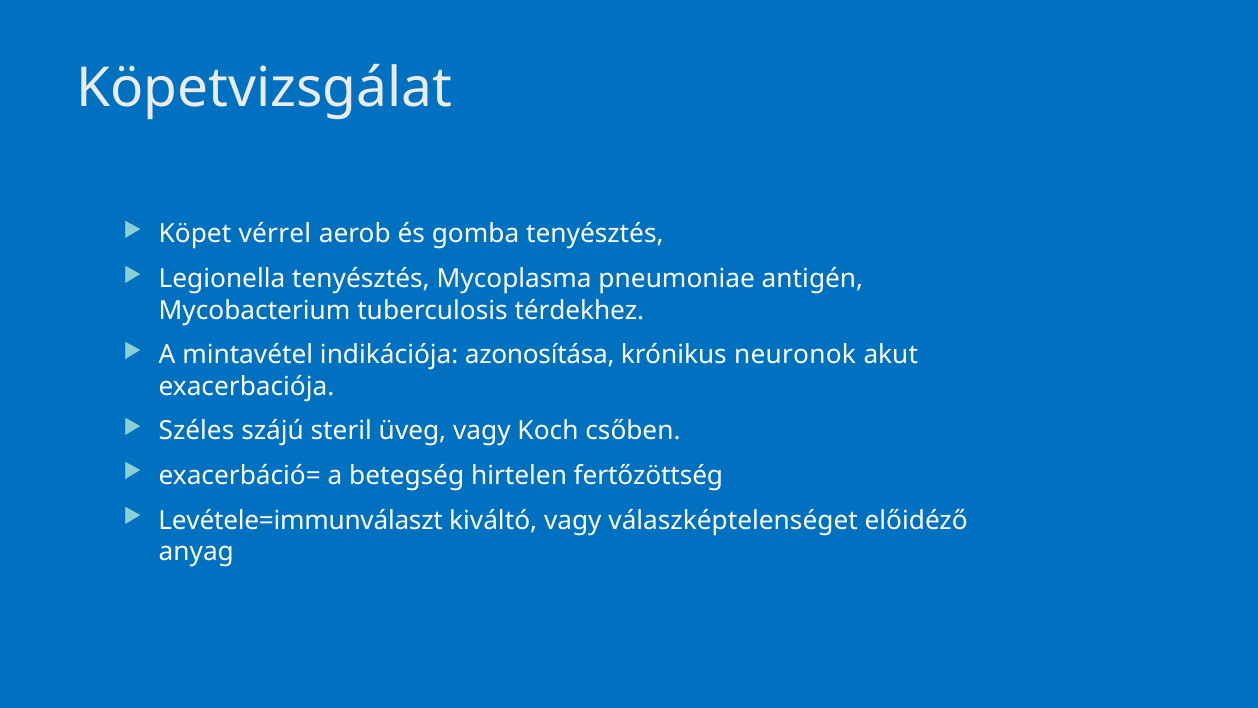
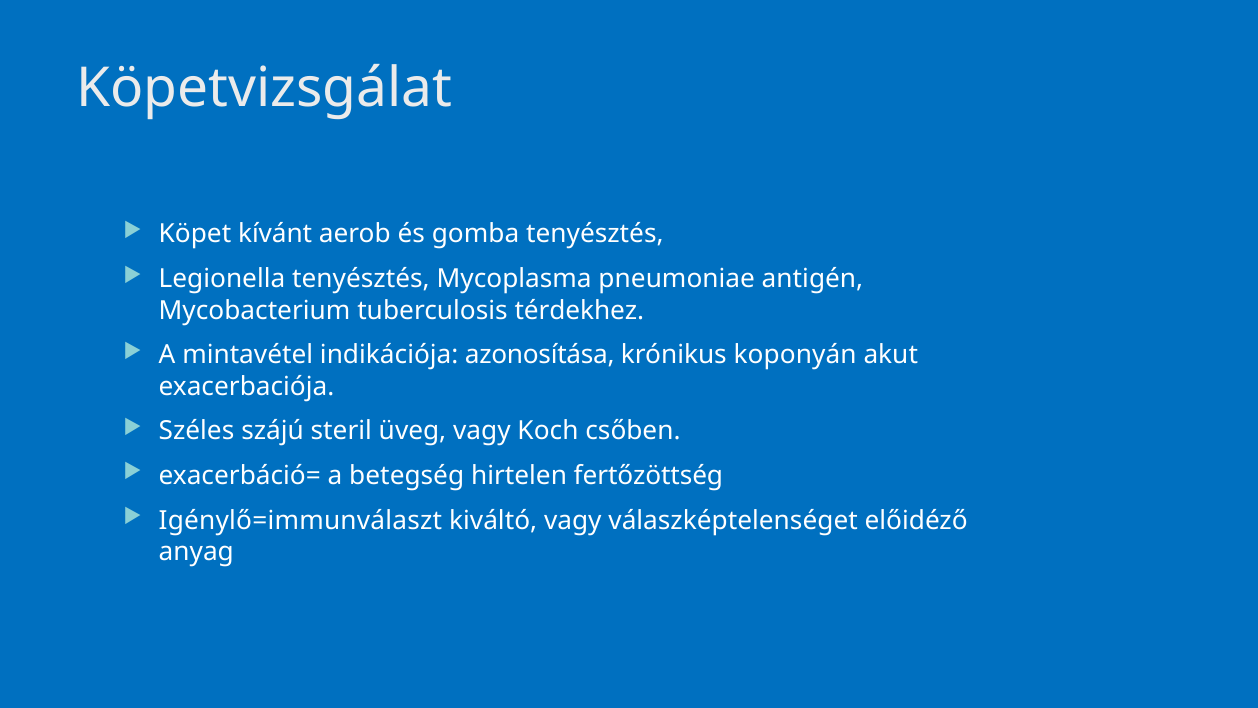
vérrel: vérrel -> kívánt (275, 234)
neuronok: neuronok -> koponyán (795, 355)
Levétele=immunválaszt: Levétele=immunválaszt -> Igénylő=immunválaszt (300, 520)
